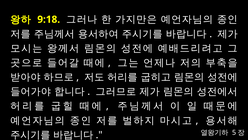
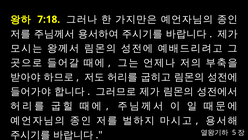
9:18: 9:18 -> 7:18 (49, 19)
